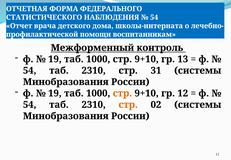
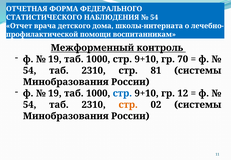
13: 13 -> 70 (183, 59)
31: 31 -> 81 (156, 70)
стр colour: orange -> blue (122, 93)
